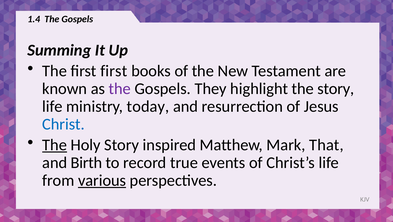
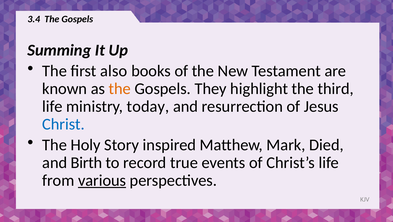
1.4: 1.4 -> 3.4 (34, 19)
first first: first -> also (114, 71)
the colour: purple -> orange (120, 89)
the story: story -> third (336, 89)
The underline: present -> none (55, 145)
That: That -> Died (326, 145)
